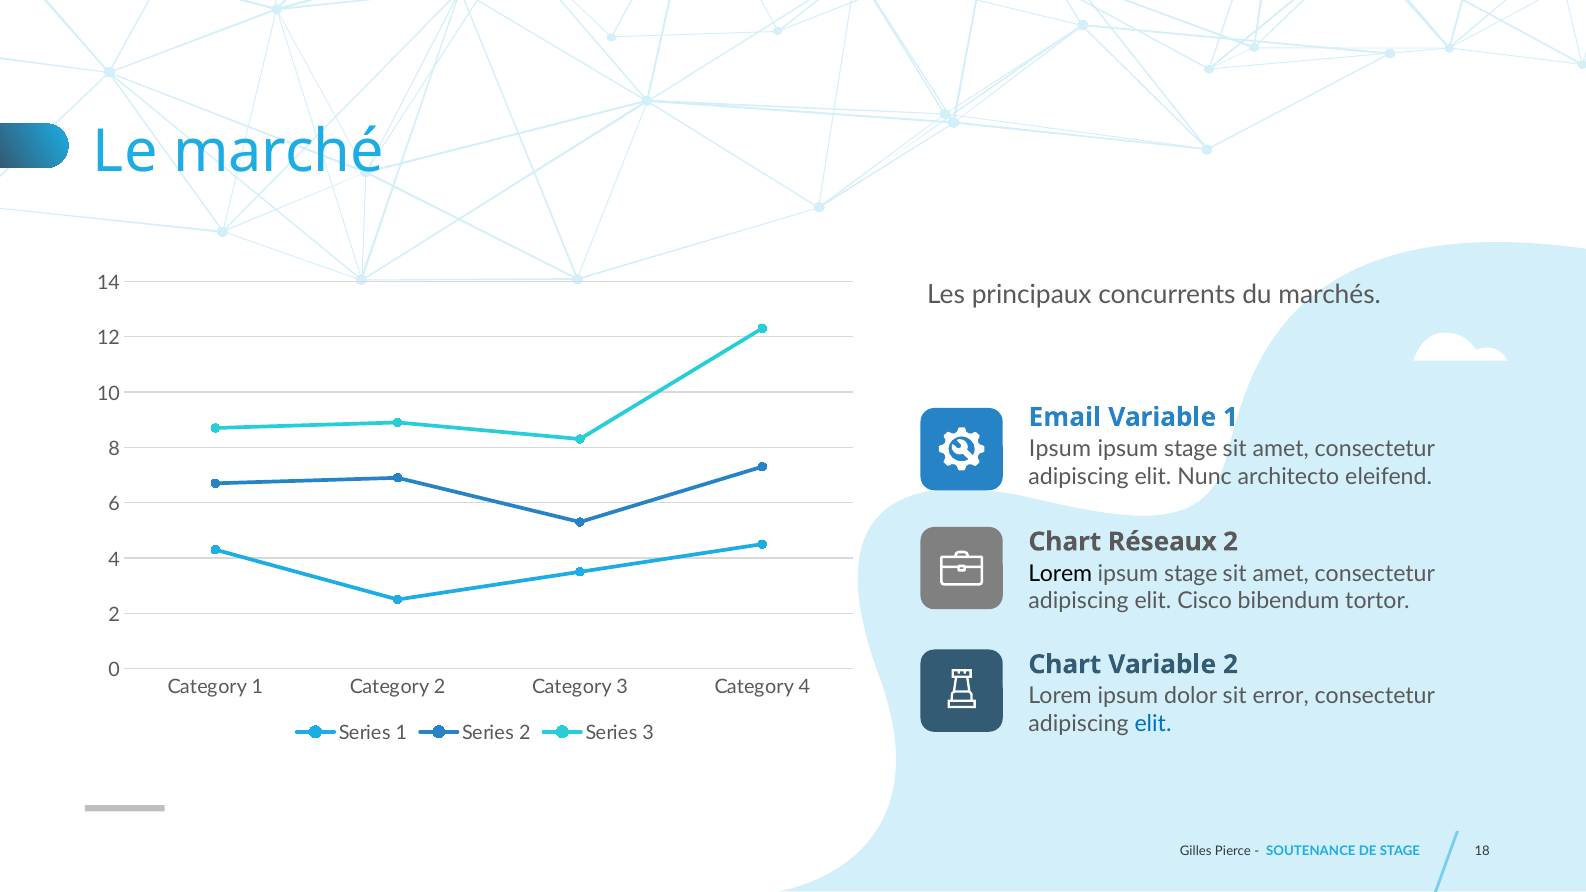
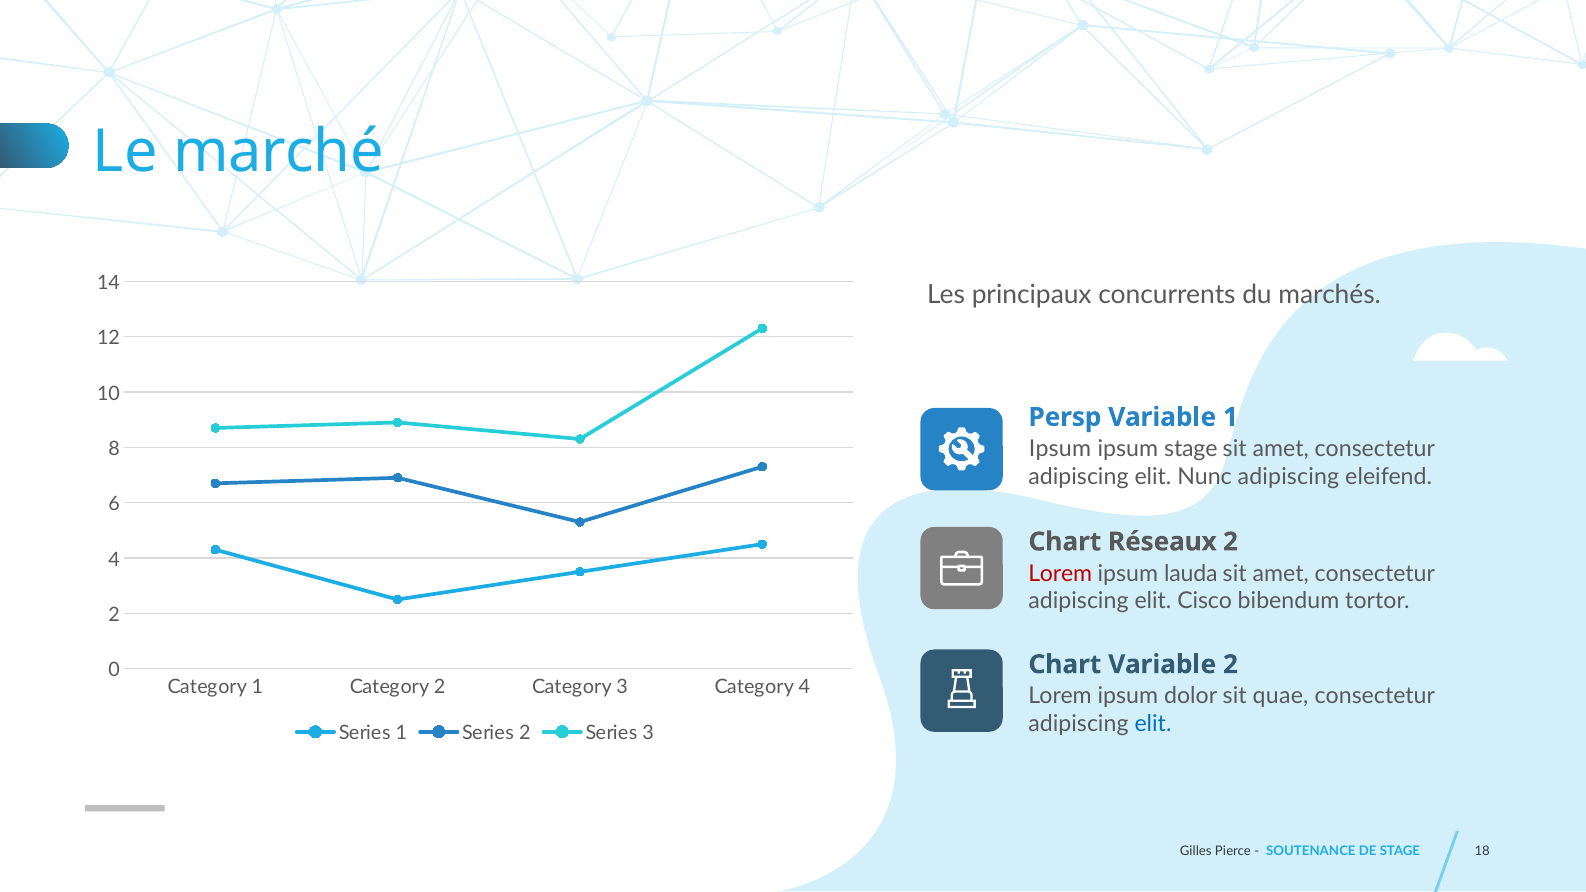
Email: Email -> Persp (1065, 417)
Nunc architecto: architecto -> adipiscing (1288, 477)
Lorem colour: black -> red (1060, 574)
stage: stage -> lauda (1191, 574)
error: error -> quae (1281, 696)
